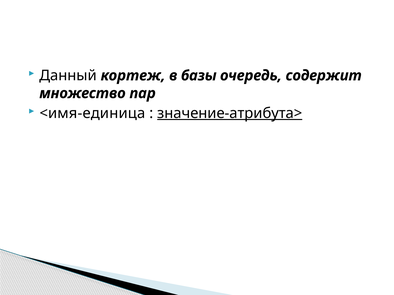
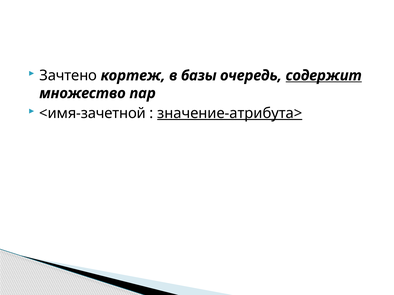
Данный: Данный -> Зачтено (68, 76)
содержит underline: none -> present (324, 76)
<имя-единица: <имя-единица -> <имя-зачетной (93, 113)
